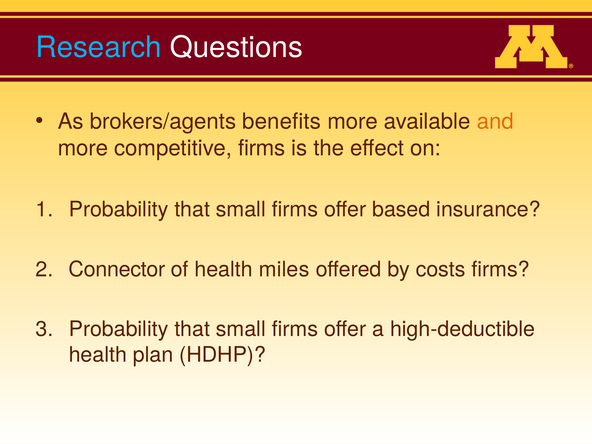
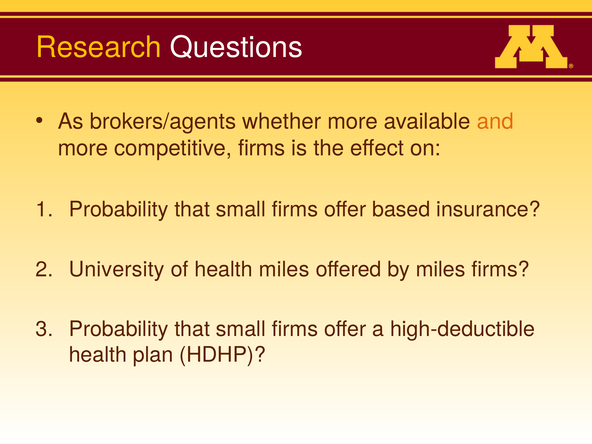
Research colour: light blue -> yellow (99, 47)
benefits: benefits -> whether (282, 121)
Connector: Connector -> University (117, 269)
by costs: costs -> miles (441, 269)
